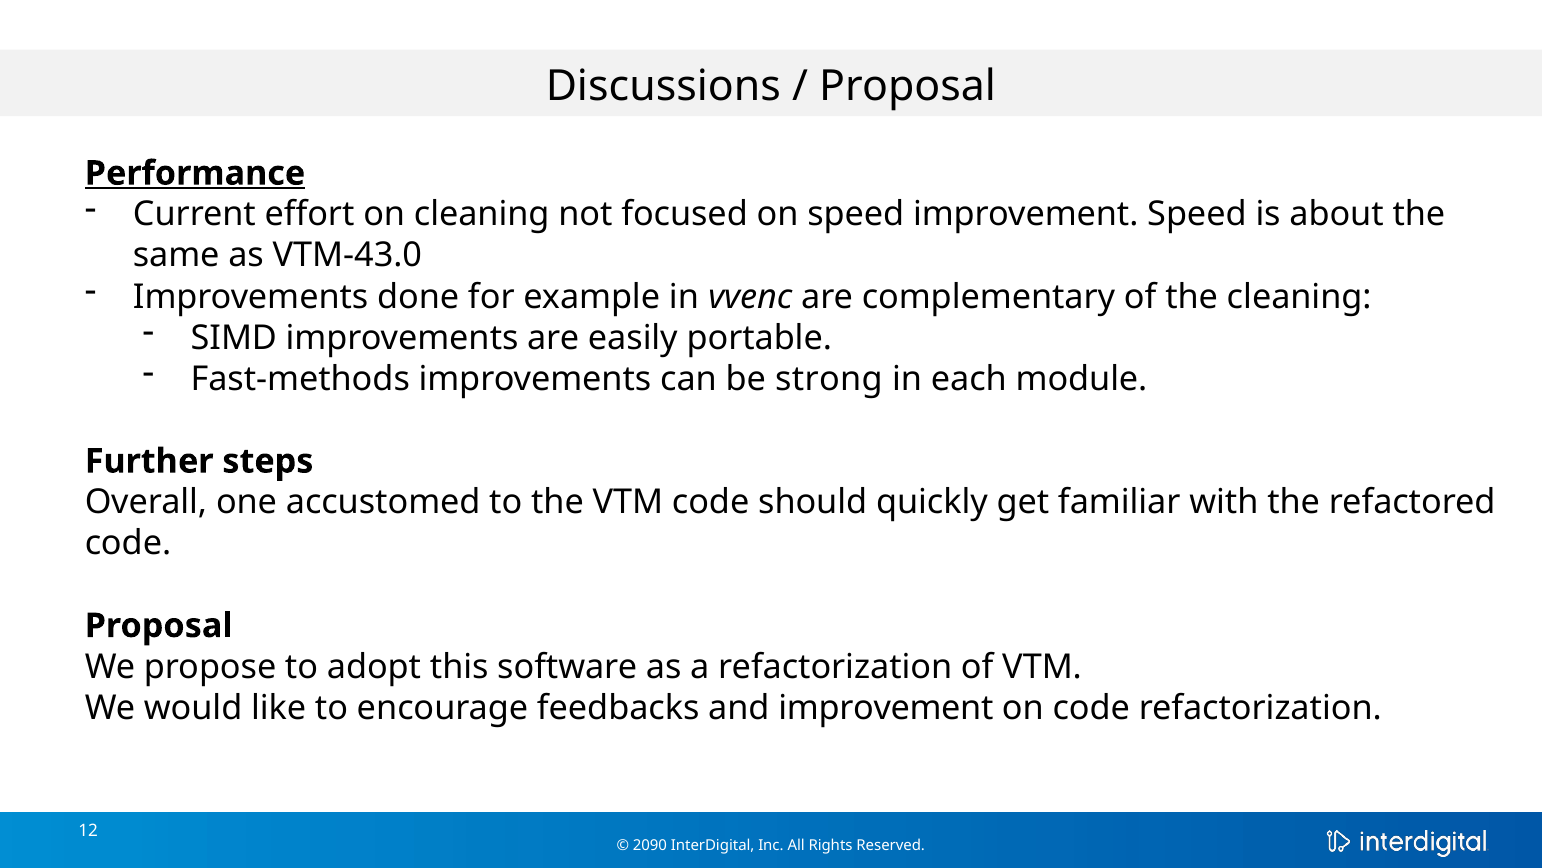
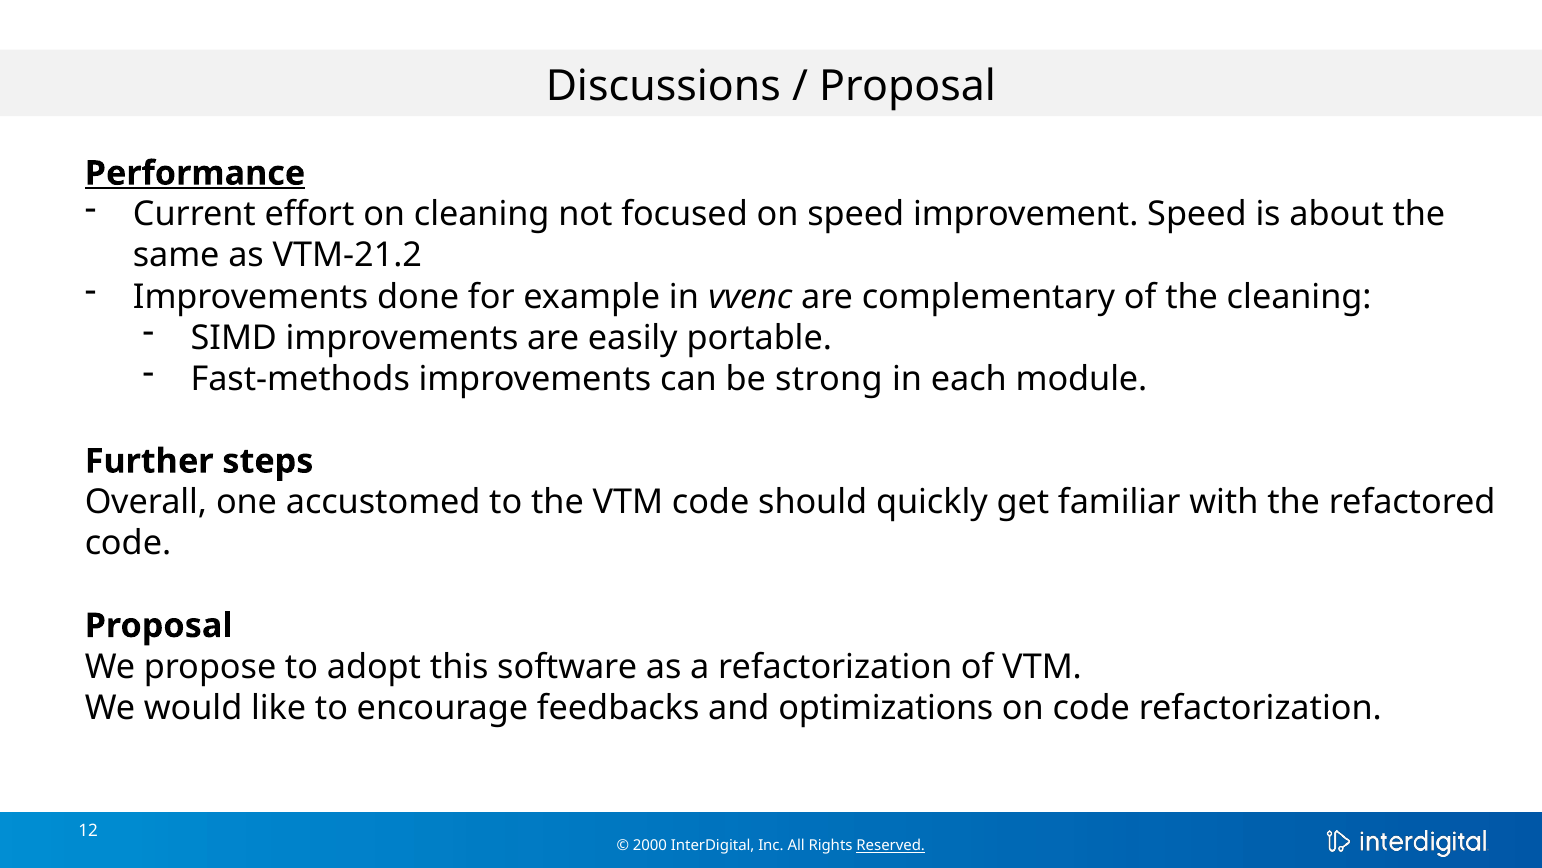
VTM-43.0: VTM-43.0 -> VTM-21.2 (347, 255)
and improvement: improvement -> optimizations (886, 708)
2090: 2090 -> 2000 (650, 845)
Reserved underline: none -> present (891, 845)
